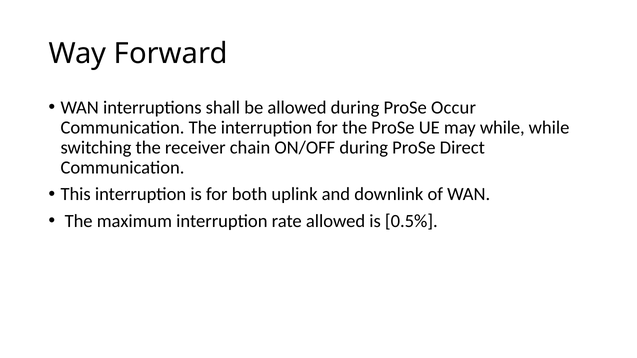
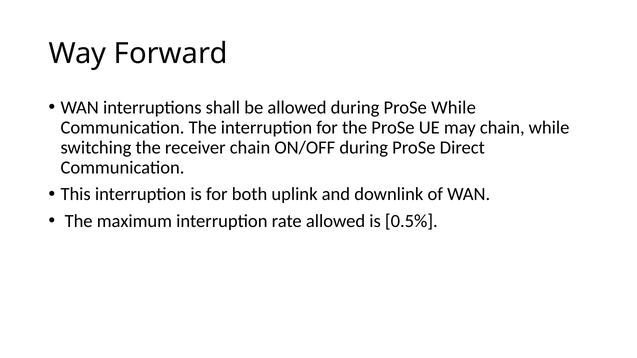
ProSe Occur: Occur -> While (454, 108)
may while: while -> chain (502, 128)
